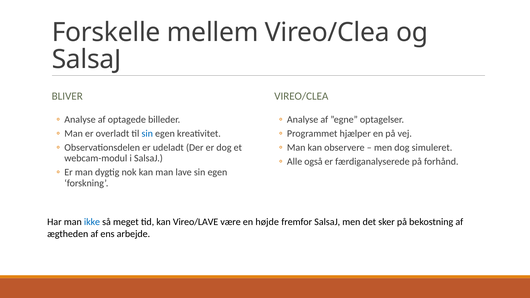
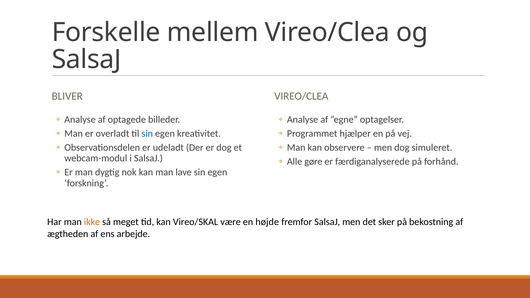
også: også -> gøre (313, 162)
ikke colour: blue -> orange (92, 222)
Vireo/LAVE: Vireo/LAVE -> Vireo/SKAL (196, 222)
